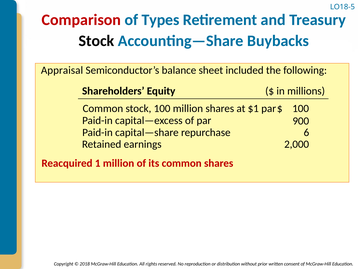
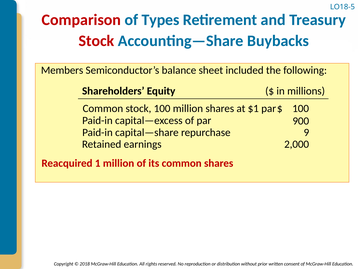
Stock colour: black -> red (96, 41)
Appraisal: Appraisal -> Members (62, 70)
6: 6 -> 9 (306, 132)
